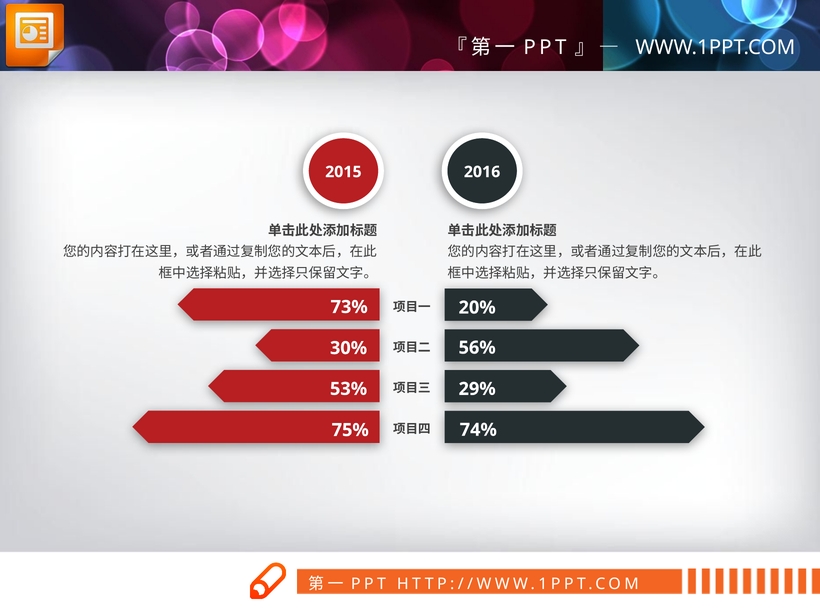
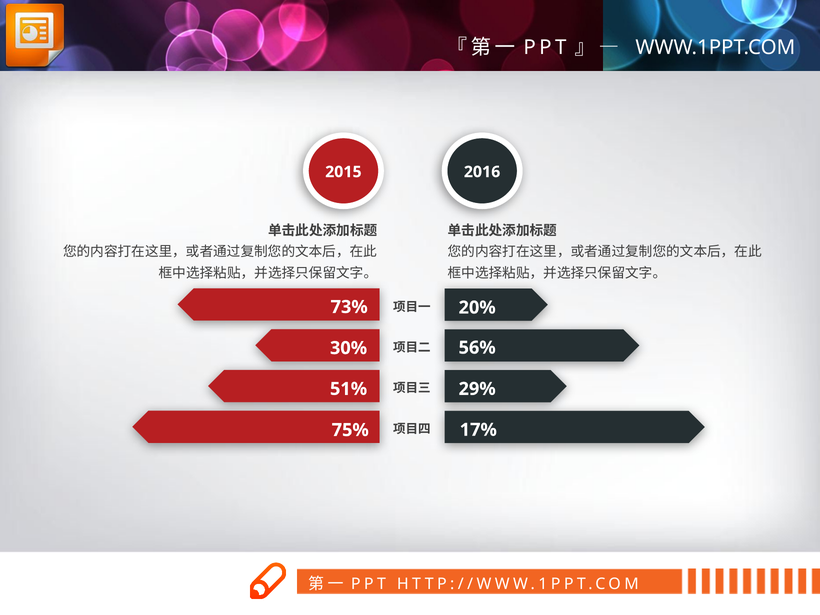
53%: 53% -> 51% (349, 389)
74%: 74% -> 17% (478, 430)
